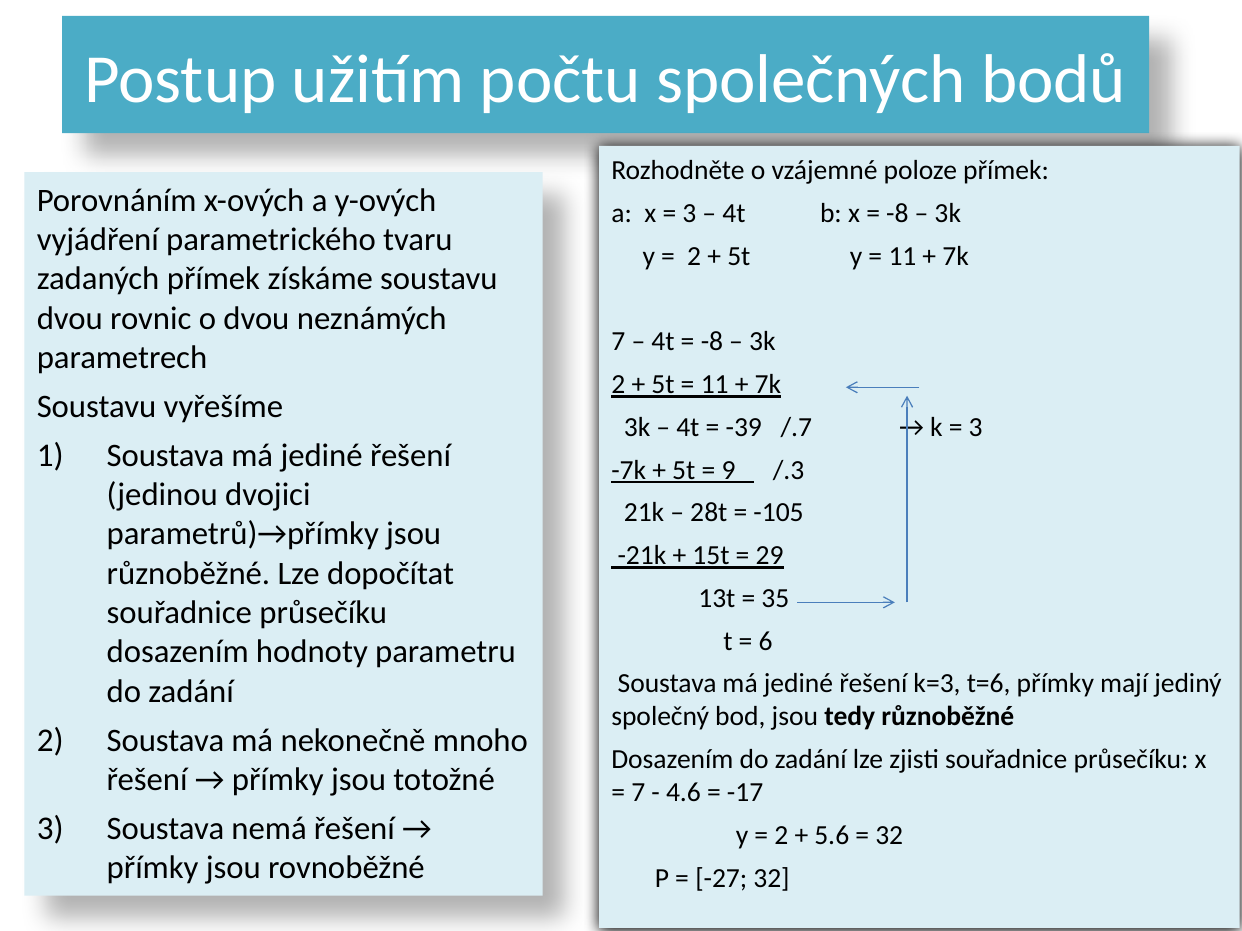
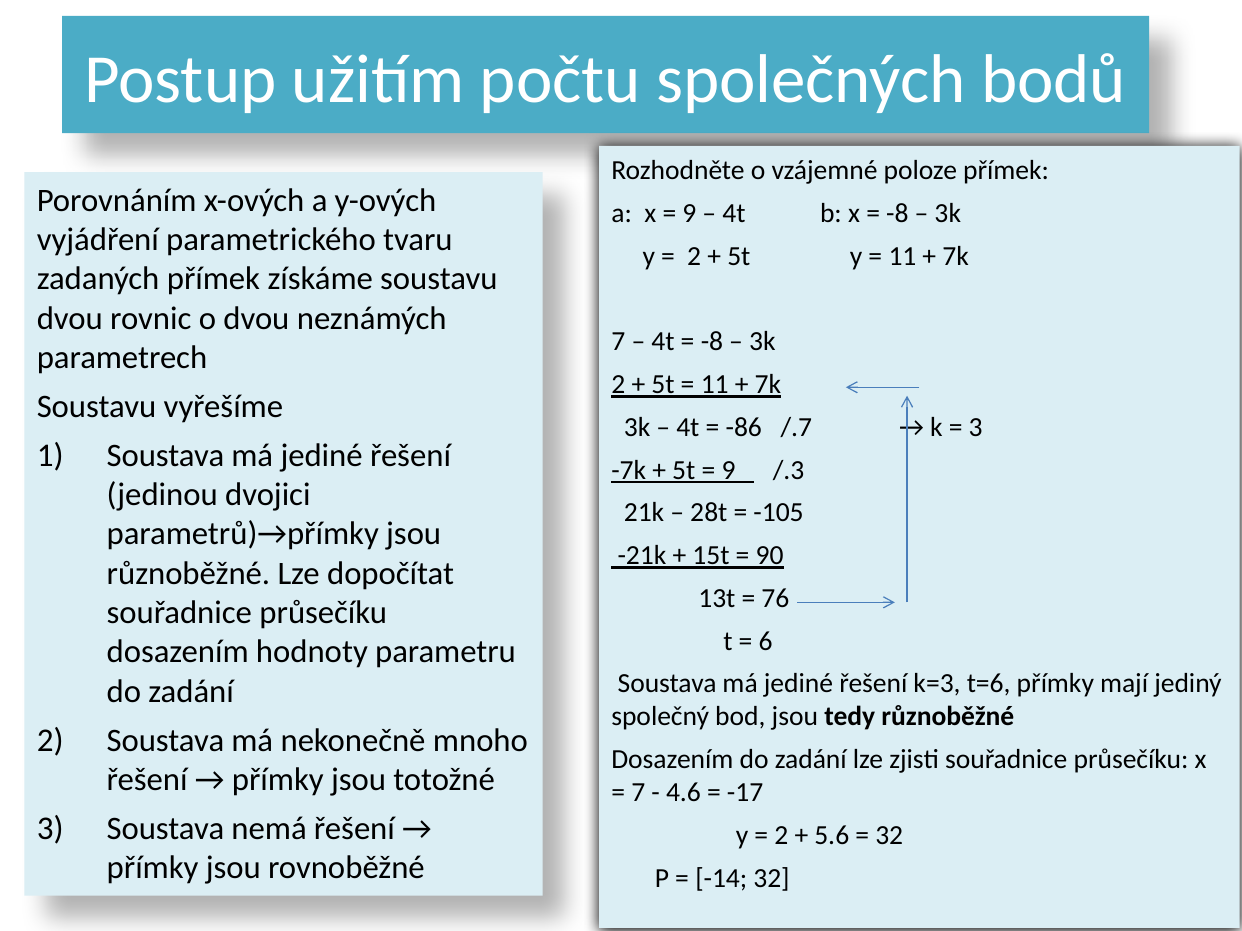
3: 3 -> 9 (689, 213)
-39: -39 -> -86 (744, 427)
29: 29 -> 90 (770, 556)
35: 35 -> 76 (775, 599)
-27: -27 -> -14 (721, 879)
